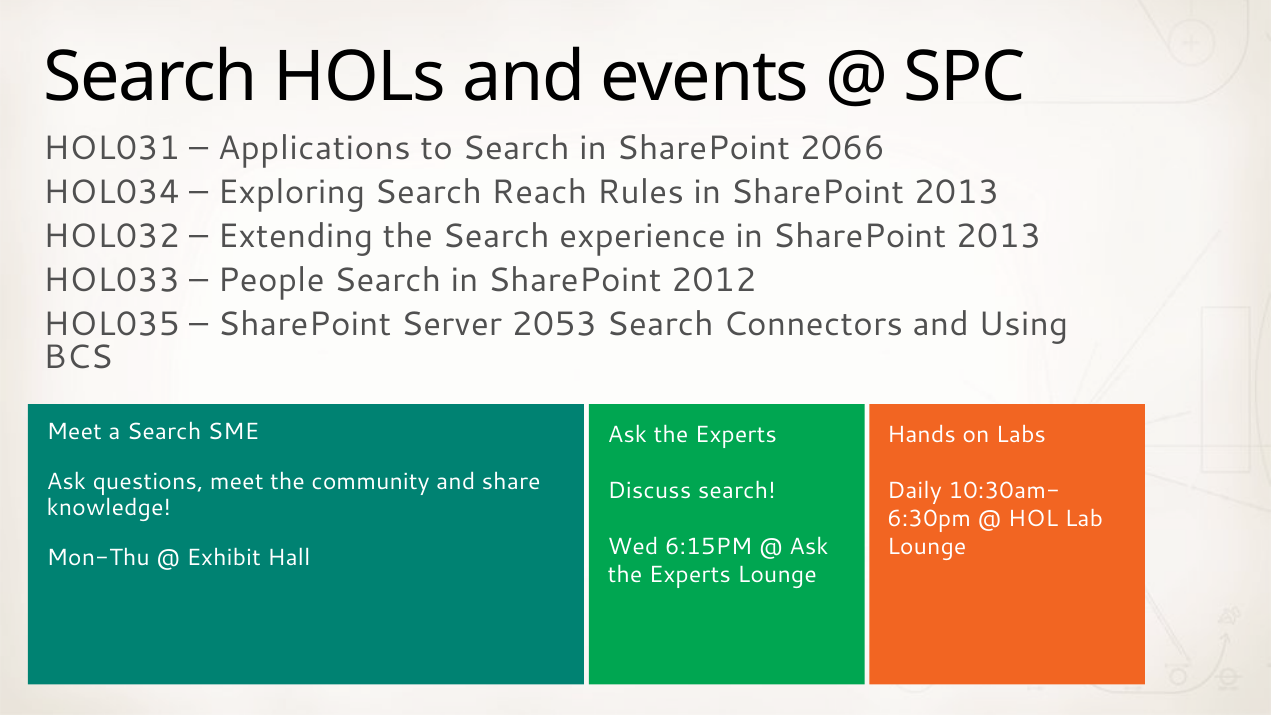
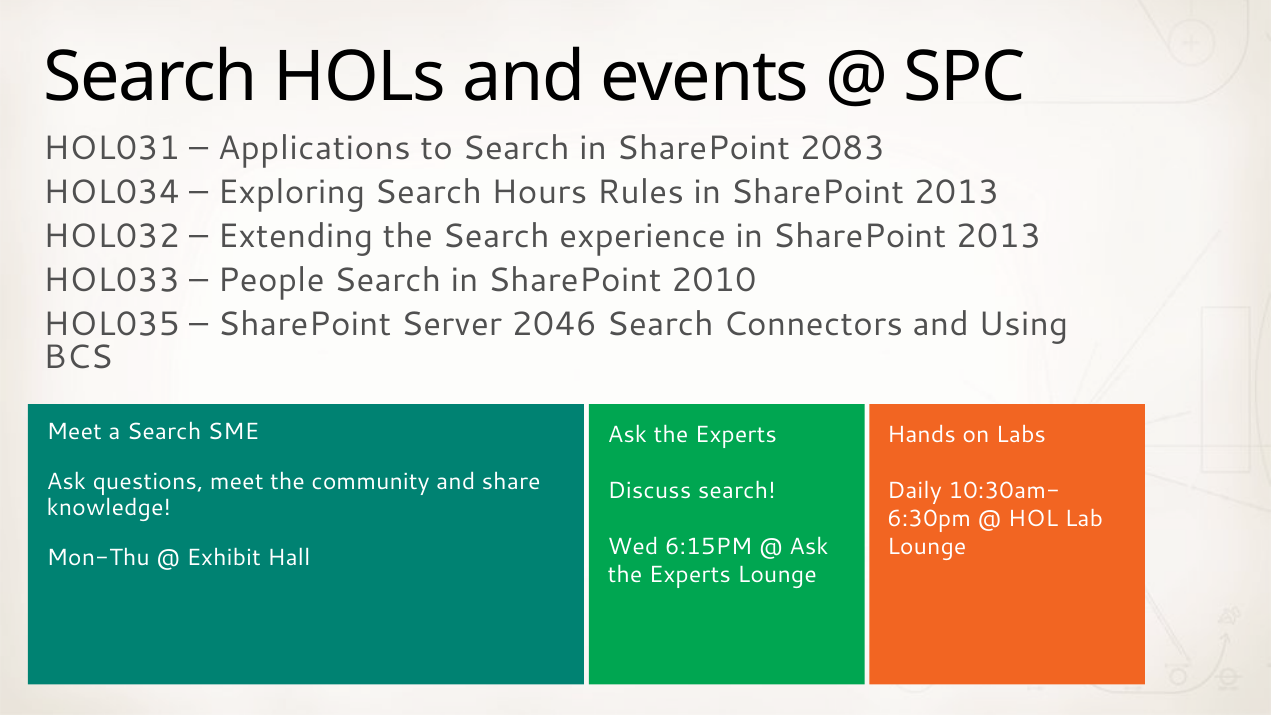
2066: 2066 -> 2083 (842, 148)
Reach: Reach -> Hours (539, 192)
2012: 2012 -> 2010 (714, 280)
2053: 2053 -> 2046 (554, 324)
